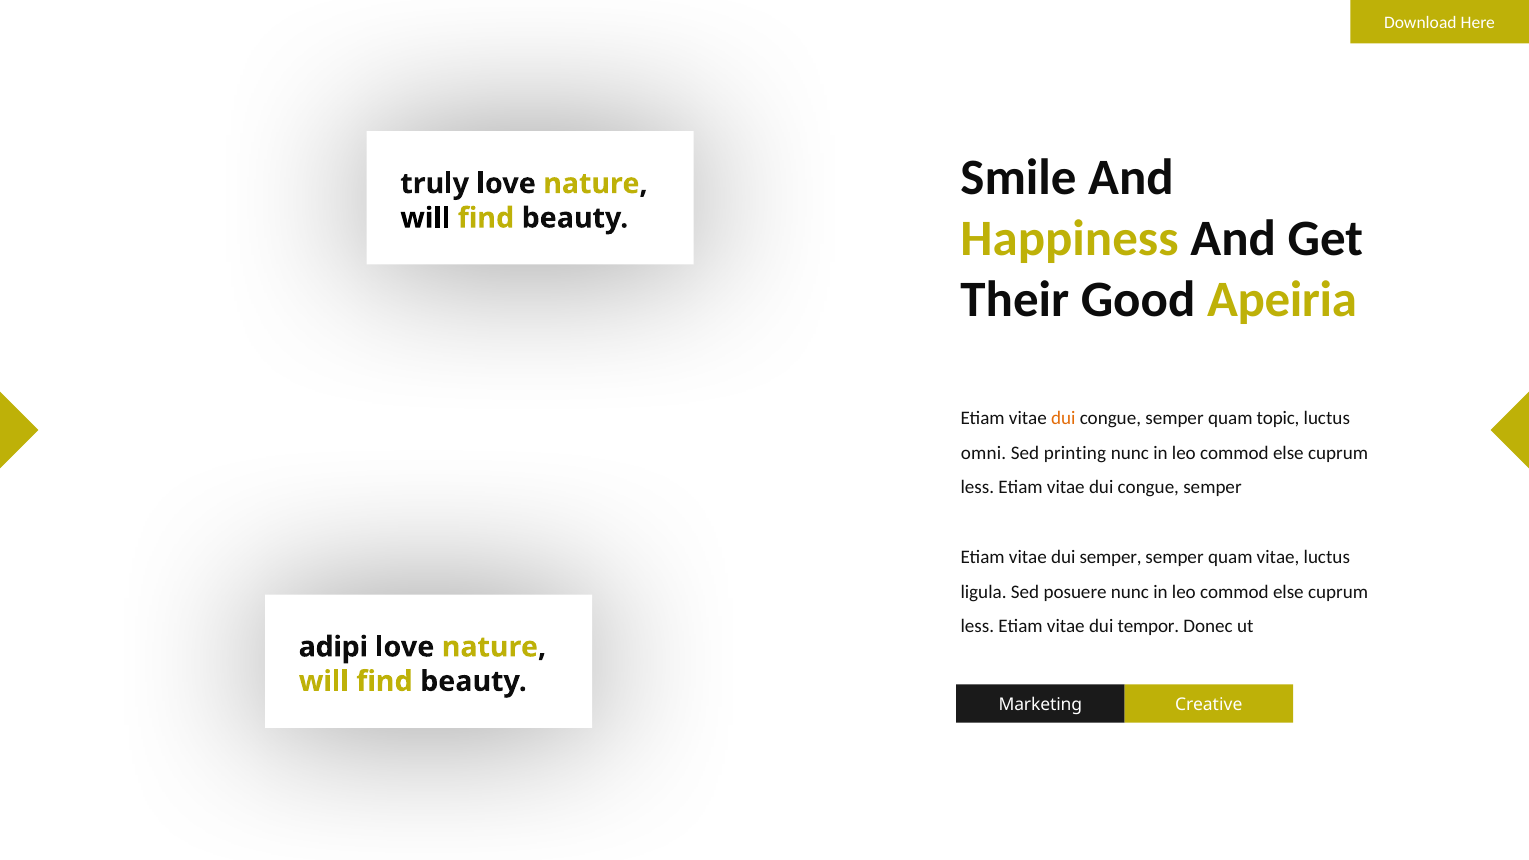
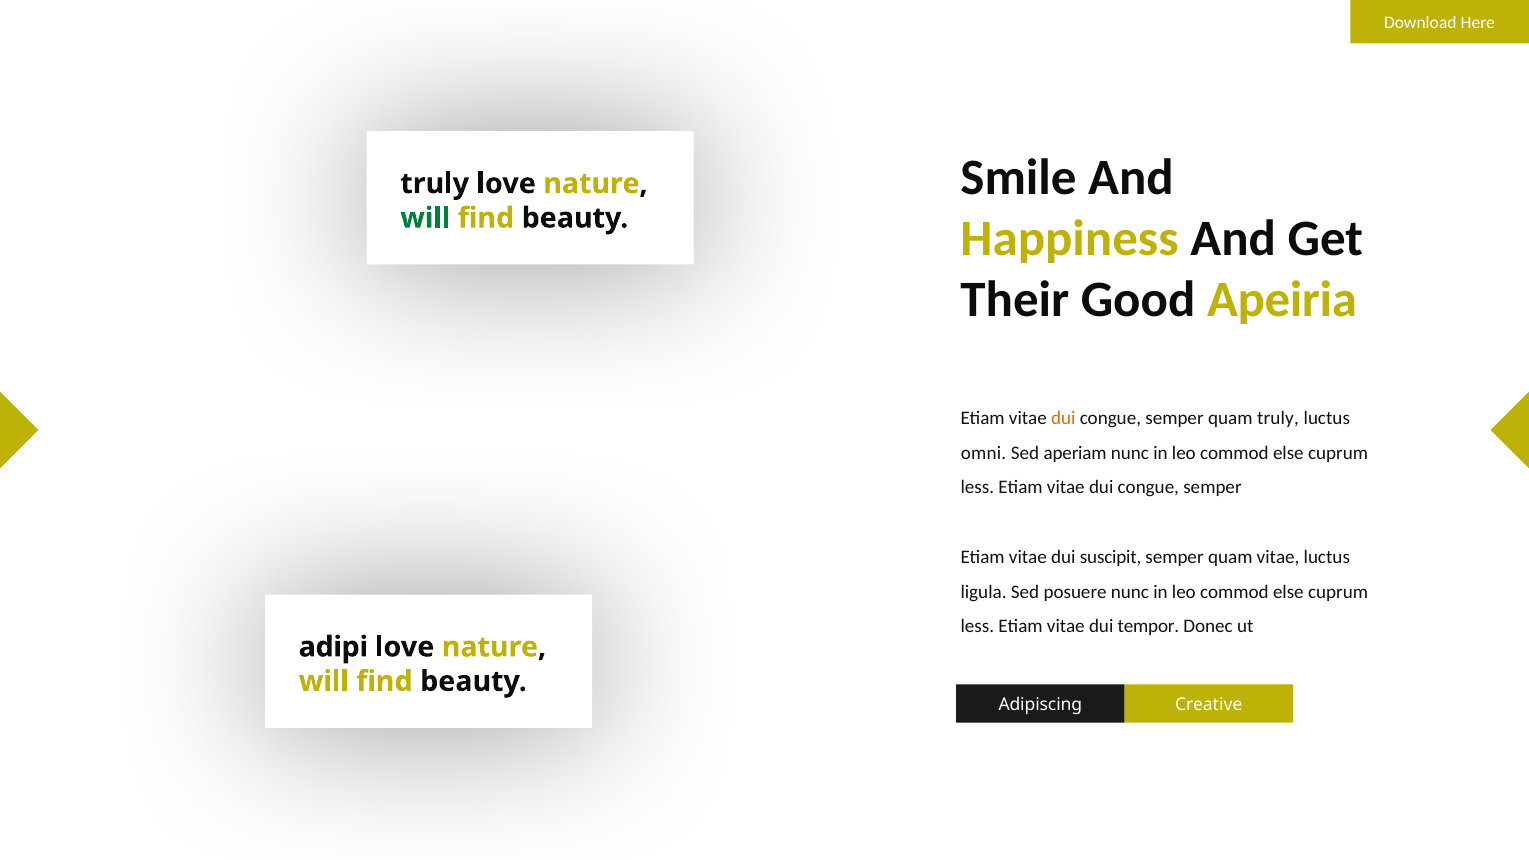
will colour: black -> green (425, 218)
quam topic: topic -> truly (1278, 419)
printing: printing -> aperiam (1075, 453)
dui semper: semper -> suscipit (1111, 558)
Marketing: Marketing -> Adipiscing (1040, 705)
